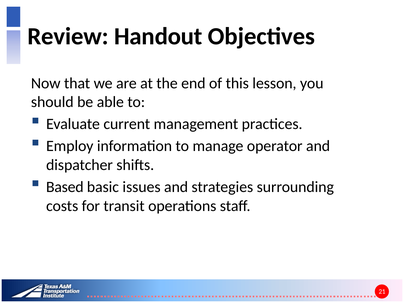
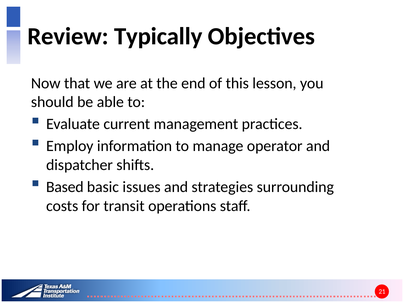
Handout: Handout -> Typically (158, 36)
